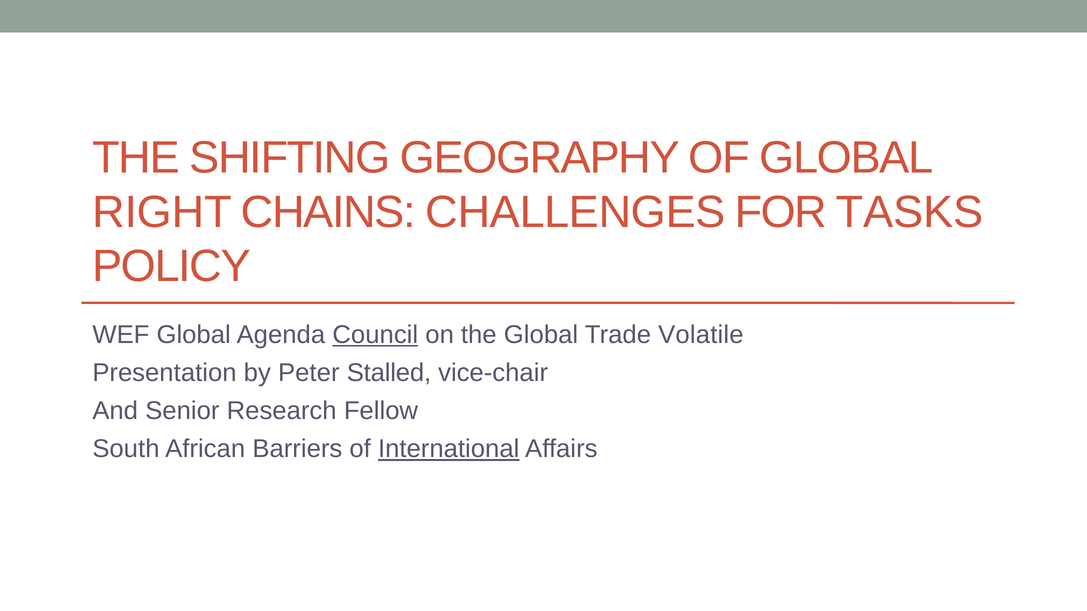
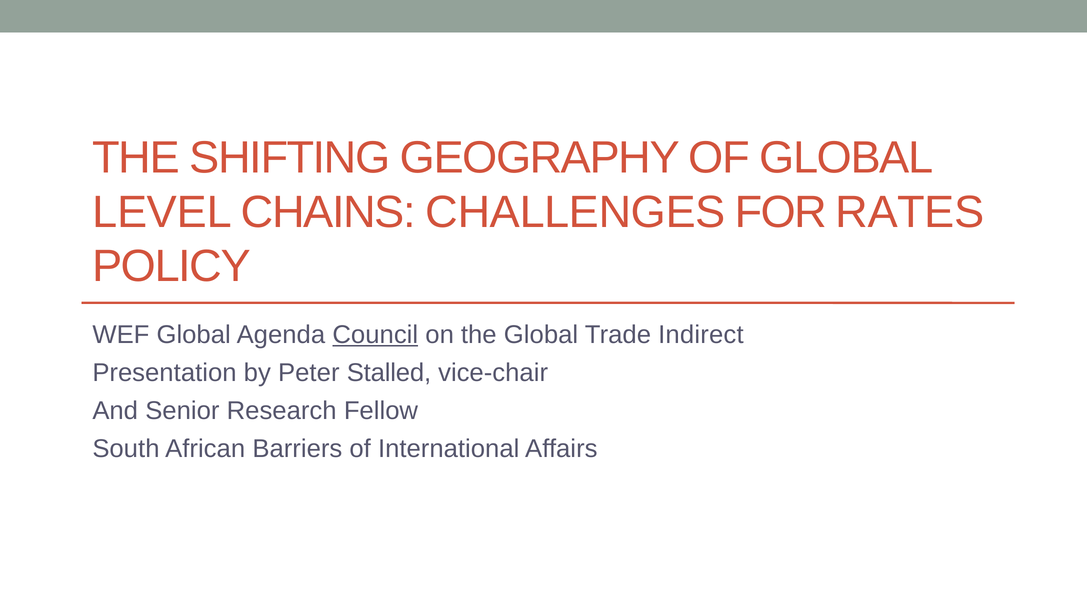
RIGHT: RIGHT -> LEVEL (162, 212)
TASKS: TASKS -> RATES (910, 212)
Volatile: Volatile -> Indirect (701, 335)
International underline: present -> none (449, 449)
